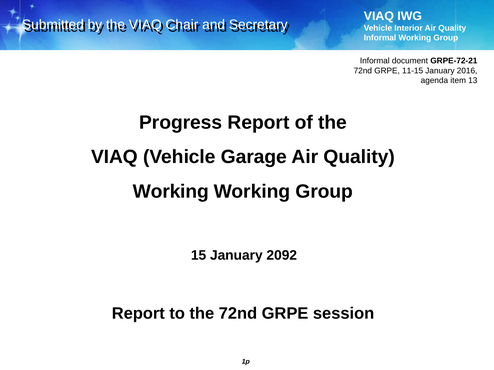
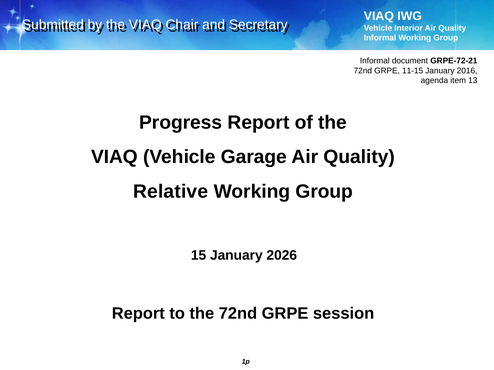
Working: Working -> Relative (171, 192)
2092: 2092 -> 2026 (282, 256)
